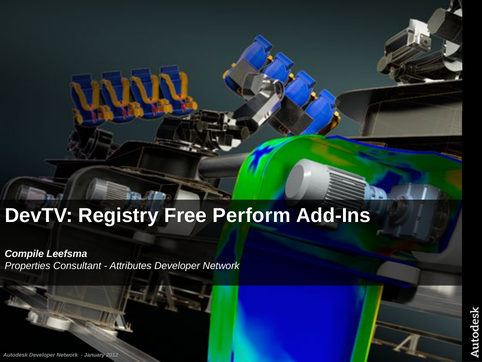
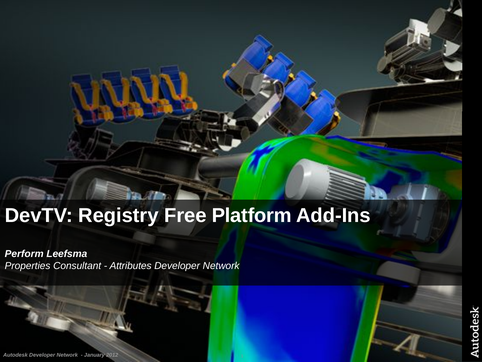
Perform: Perform -> Platform (252, 215)
Compile: Compile -> Perform (24, 253)
